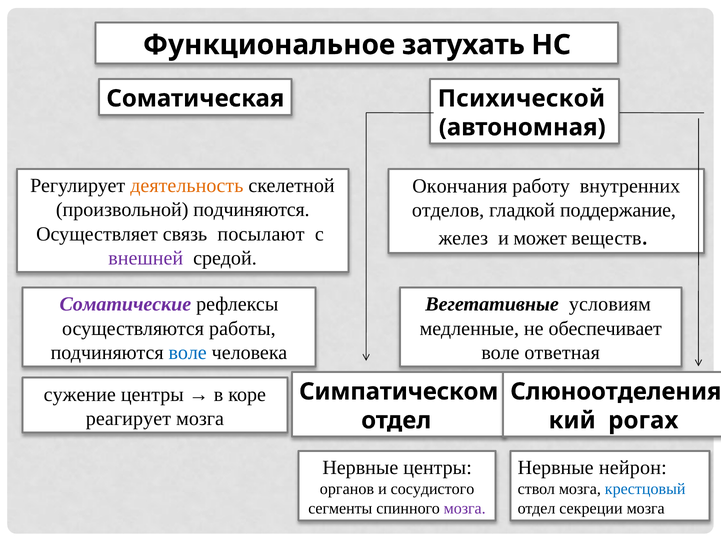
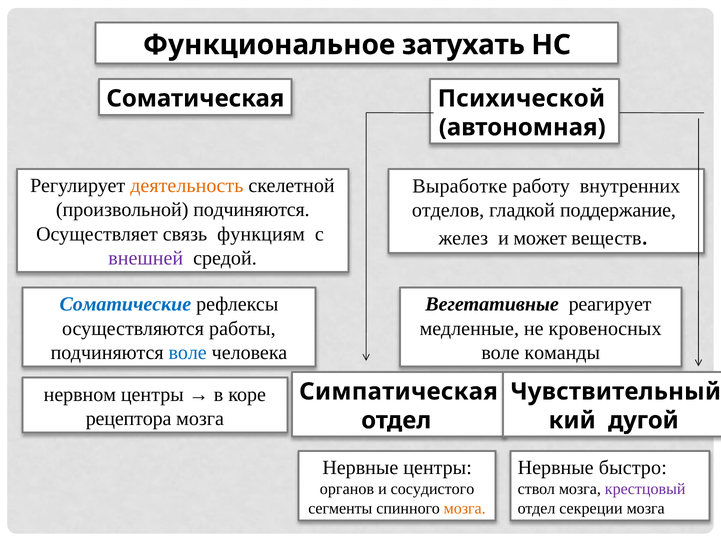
Окончания: Окончания -> Выработке (460, 186)
посылают: посылают -> функциям (261, 234)
Соматические colour: purple -> blue (125, 304)
условиям: условиям -> реагирует (610, 304)
обеспечивает: обеспечивает -> кровеносных (605, 328)
ответная: ответная -> команды (562, 352)
сужение: сужение -> нервном (80, 394)
Симпатическом: Симпатическом -> Симпатическая (398, 391)
Слюноотделения: Слюноотделения -> Чувствительный (616, 391)
реагирует: реагирует -> рецептора (129, 418)
рогах: рогах -> дугой (643, 420)
нейрон: нейрон -> быстро (633, 468)
крестцовый colour: blue -> purple (645, 489)
мозга colour: purple -> orange (465, 508)
